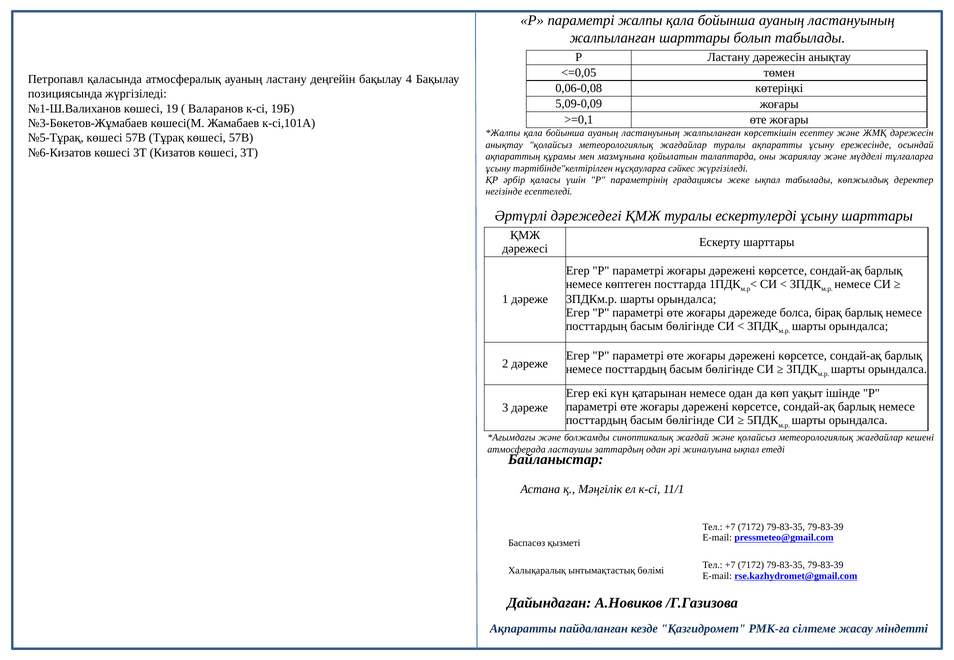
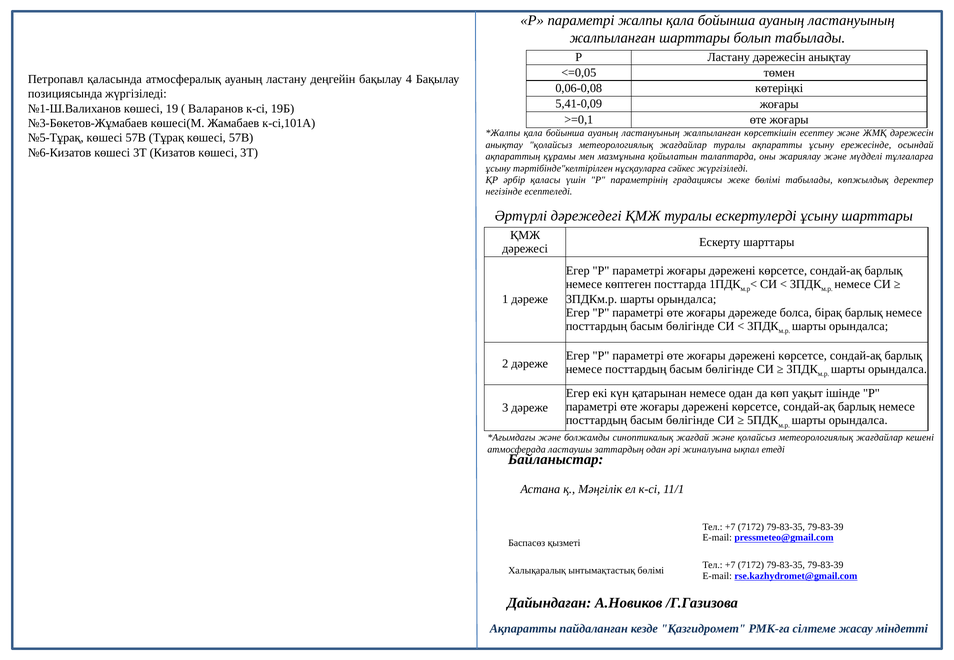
5,09-0,09: 5,09-0,09 -> 5,41-0,09 (579, 104)
жеке ықпал: ықпал -> бөлімі (768, 180)
